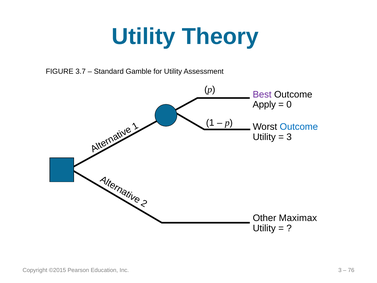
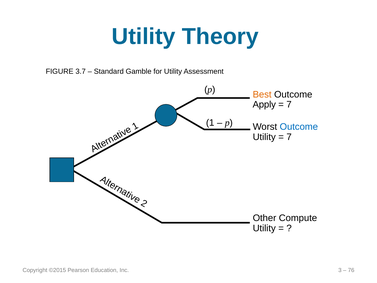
Best colour: purple -> orange (262, 94)
0: 0 -> 7 (289, 104)
3: 3 -> 7 (289, 137)
Maximax: Maximax -> Compute (298, 218)
